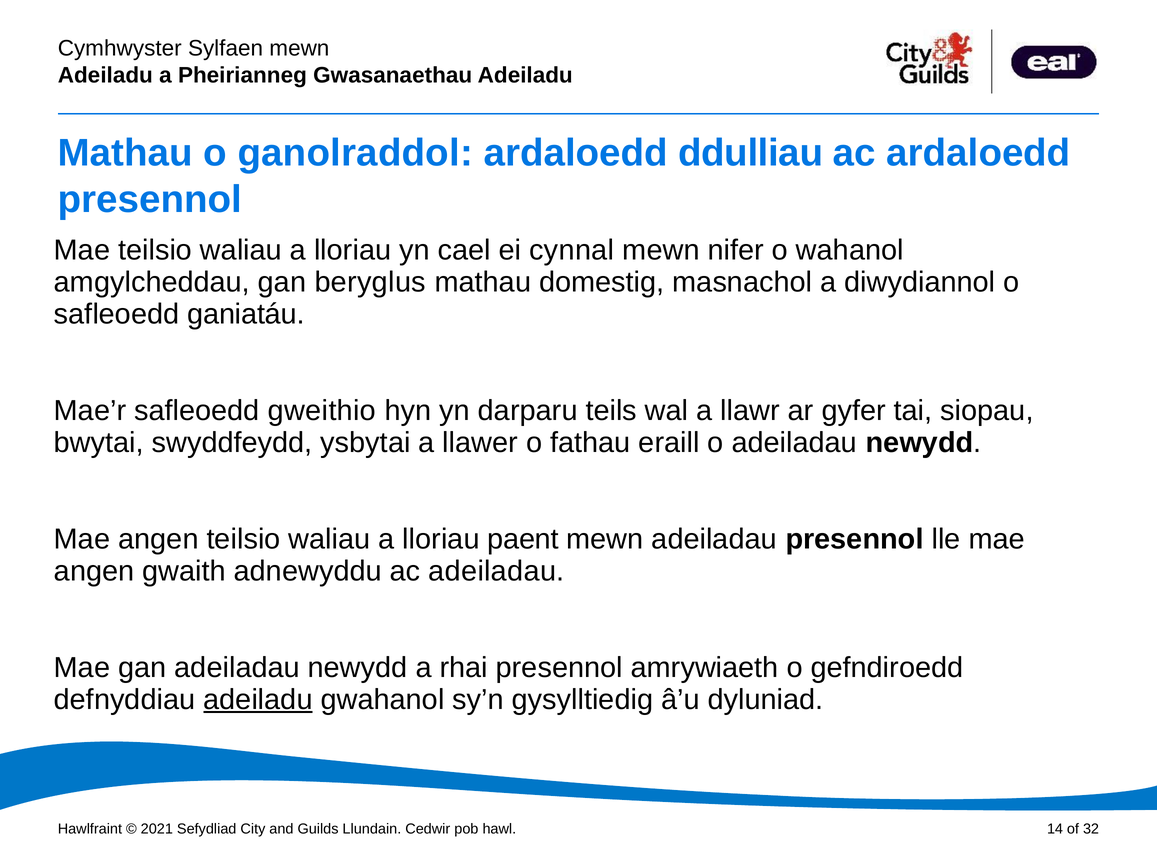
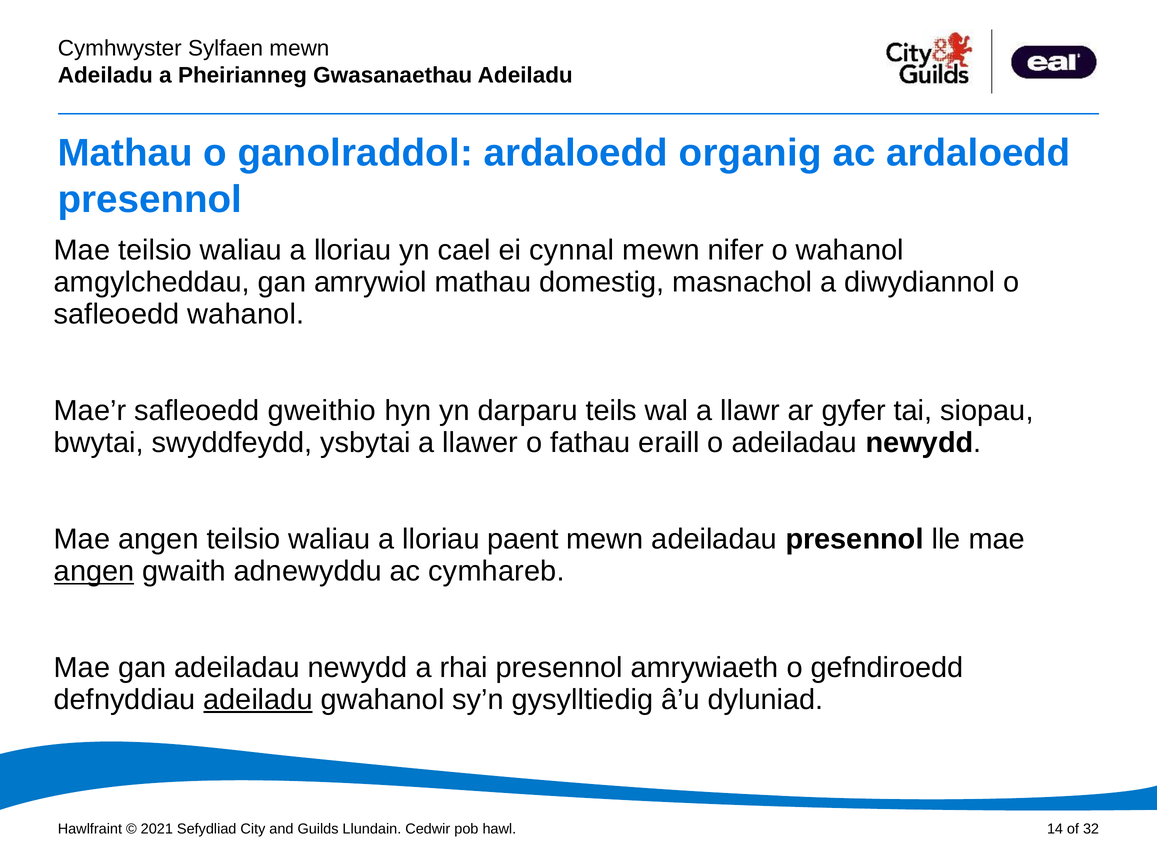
ddulliau: ddulliau -> organig (750, 153)
beryglus: beryglus -> amrywiol (370, 282)
safleoedd ganiatáu: ganiatáu -> wahanol (246, 315)
angen underline: none -> present (94, 572)
ac adeiladau: adeiladau -> cymhareb (496, 572)
